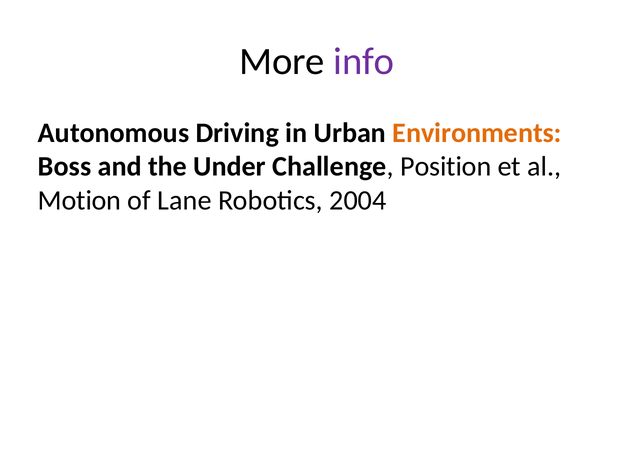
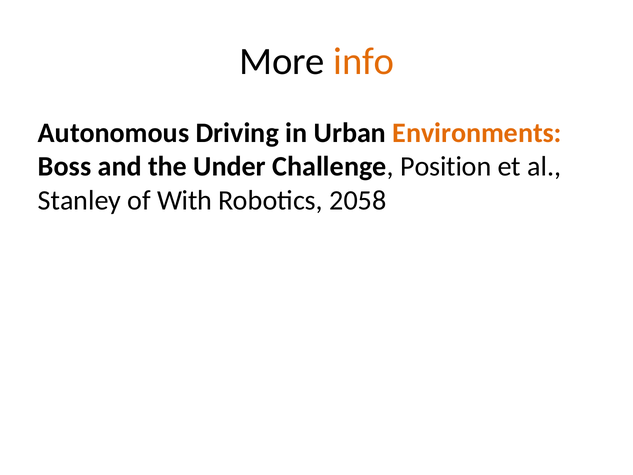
info colour: purple -> orange (364, 61)
Motion: Motion -> Stanley (80, 200)
Lane: Lane -> With (185, 200)
2004: 2004 -> 2058 (358, 200)
